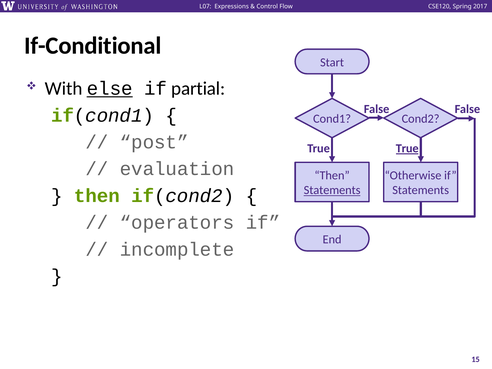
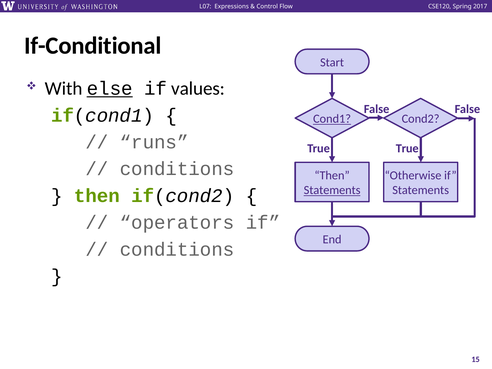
partial: partial -> values (198, 89)
Cond1 underline: none -> present (332, 119)
post: post -> runs (154, 142)
True underline: present -> none (407, 149)
evaluation: evaluation -> conditions (177, 169)
incomplete: incomplete -> conditions (177, 249)
